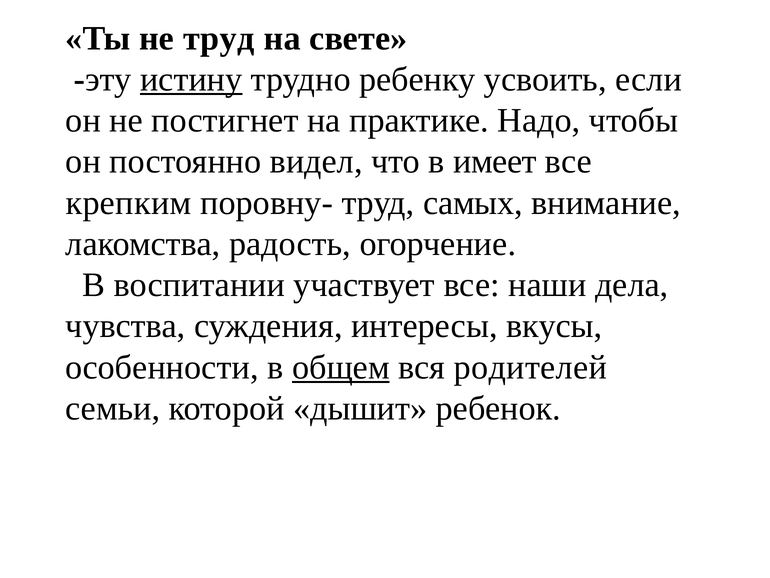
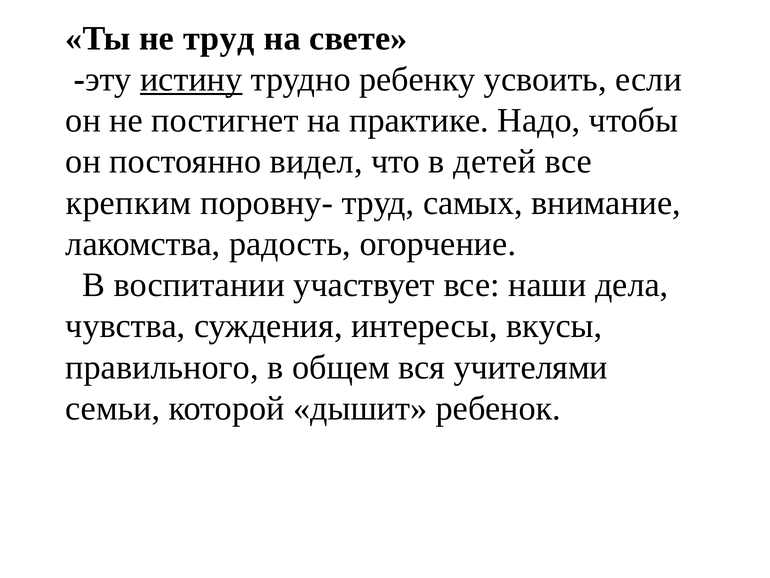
имеет: имеет -> детей (495, 162)
особенности: особенности -> правильного (162, 367)
общем underline: present -> none (341, 367)
родителей: родителей -> учителями (531, 367)
